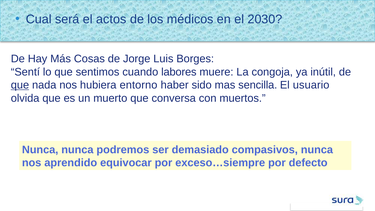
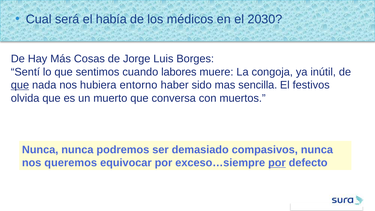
actos: actos -> había (111, 19)
usuario: usuario -> festivos (311, 85)
aprendido: aprendido -> queremos (71, 163)
por underline: none -> present (277, 163)
